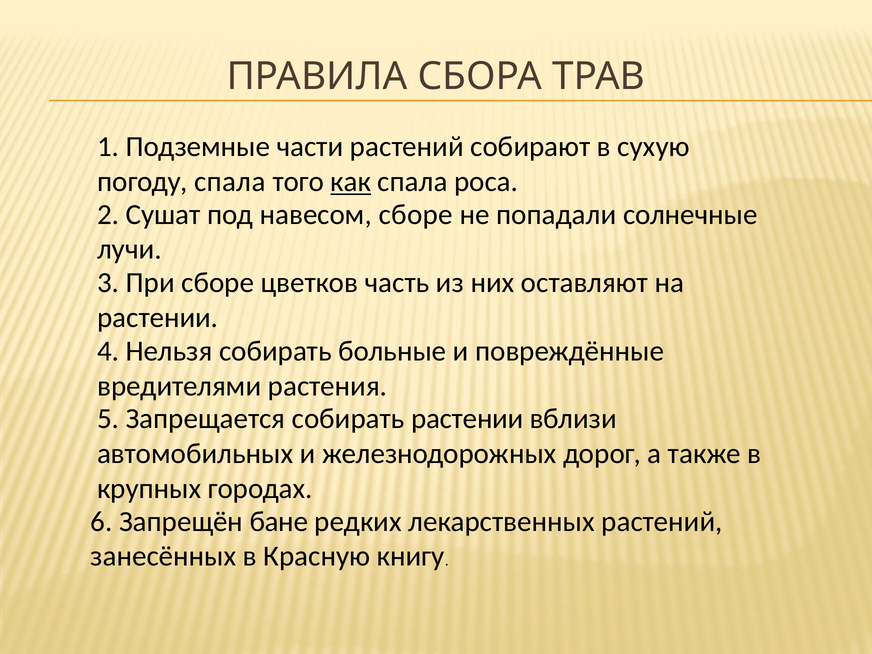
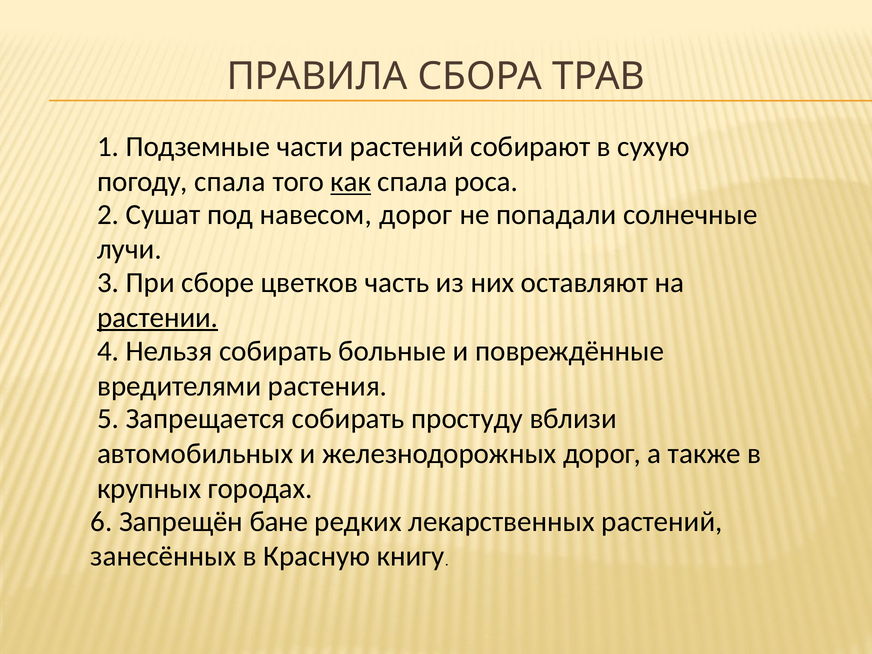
навесом сборе: сборе -> дорог (416, 214)
растении underline: none -> present (158, 318)
собирать растении: растении -> простуду (467, 419)
